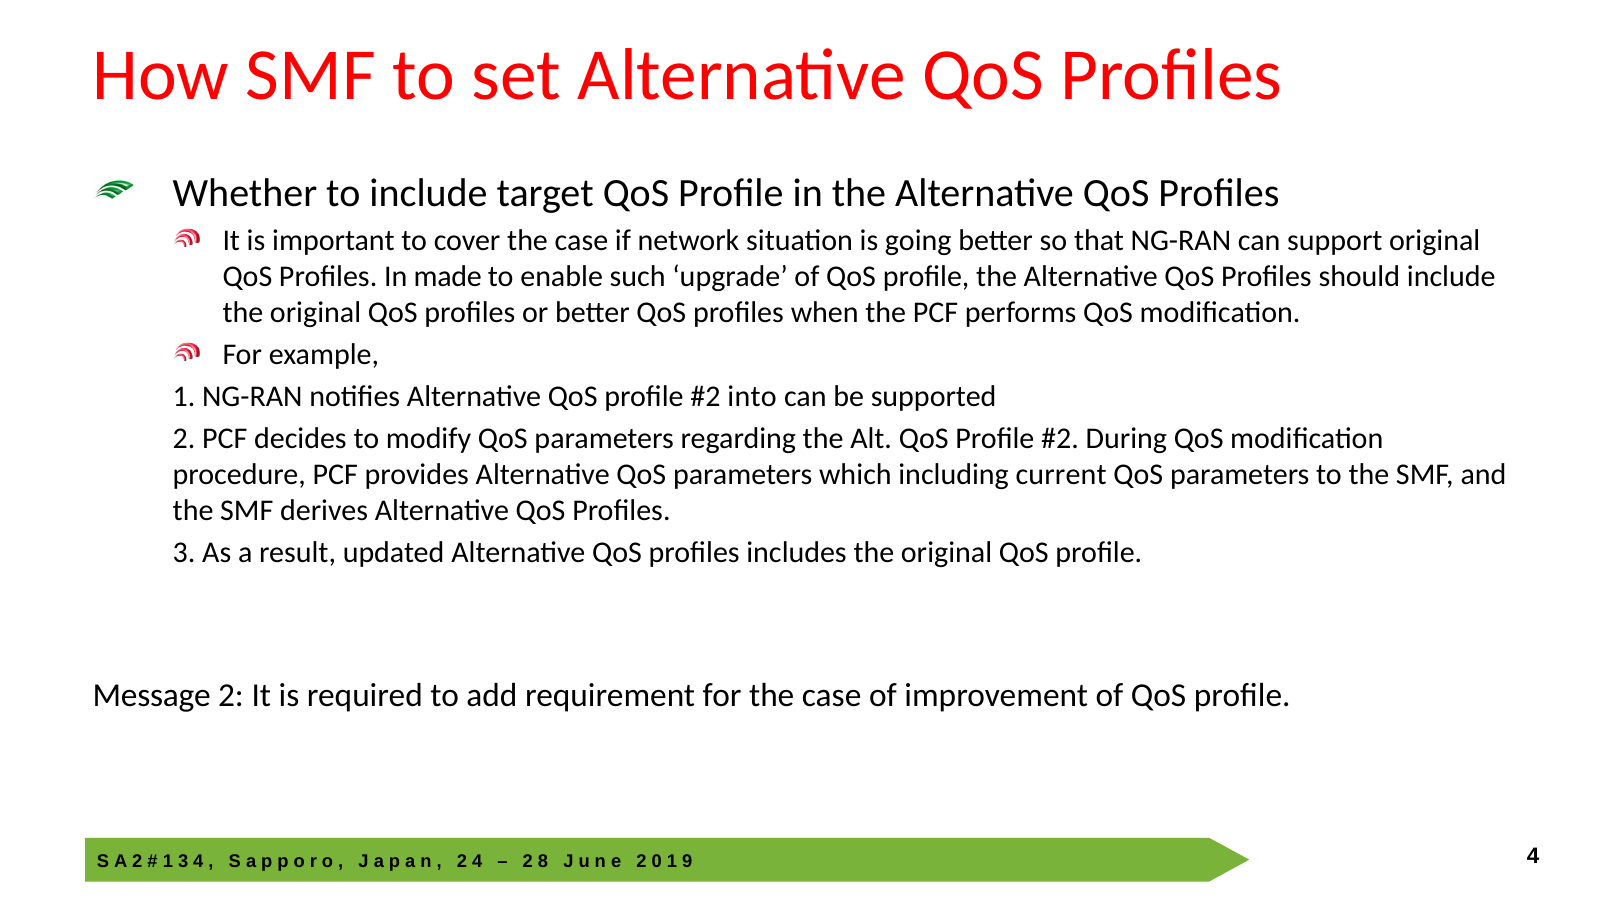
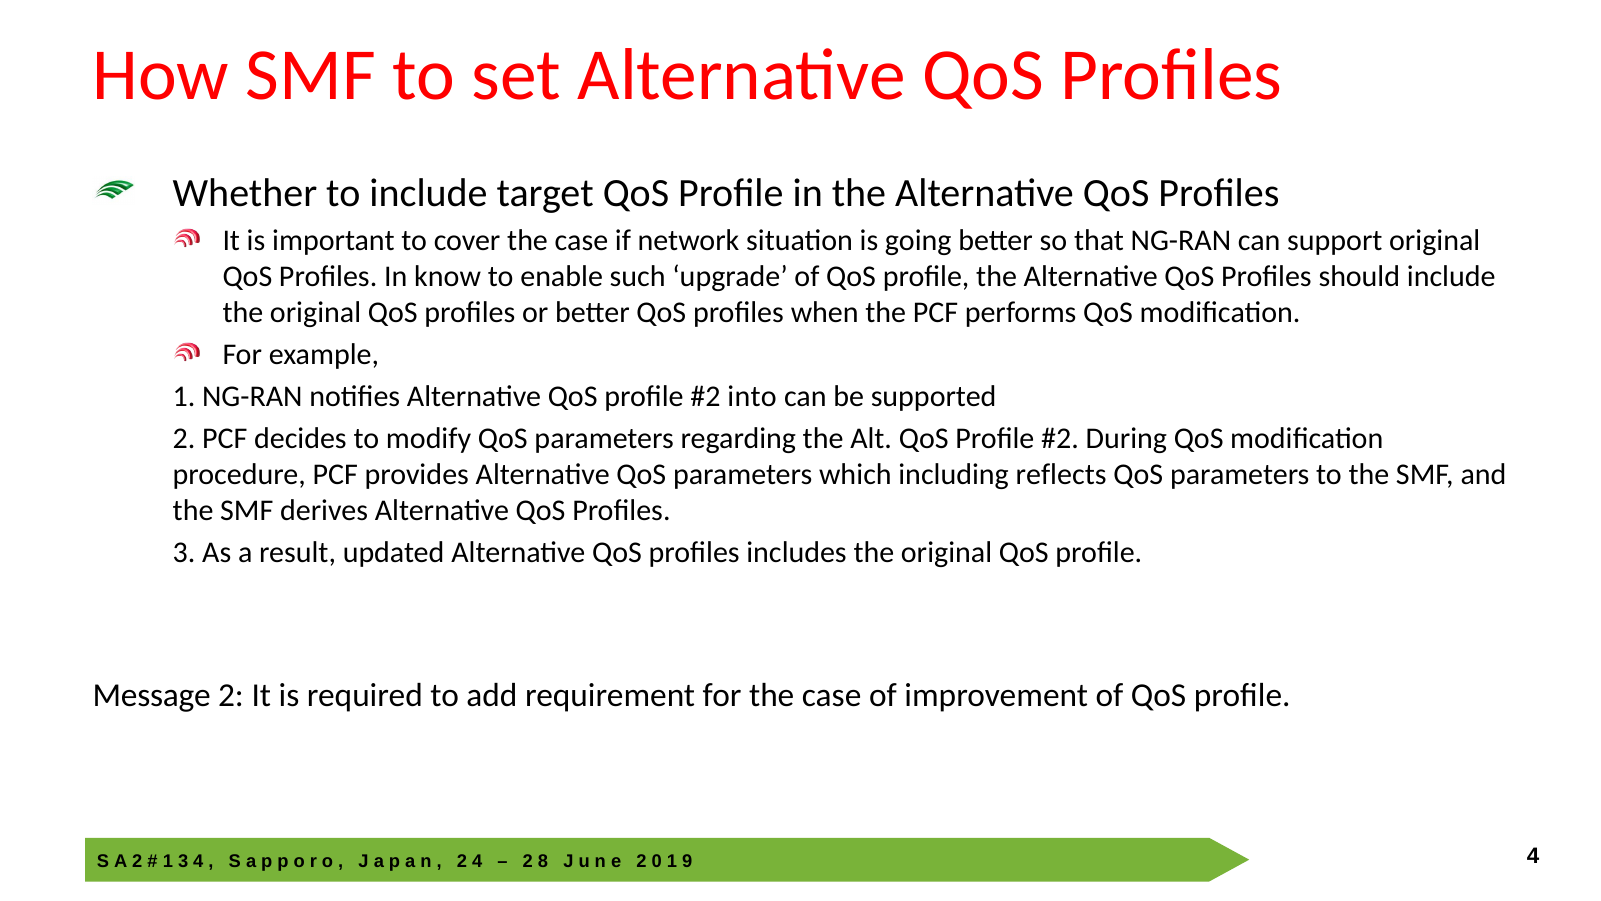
made: made -> know (448, 276)
current: current -> reflects (1061, 474)
